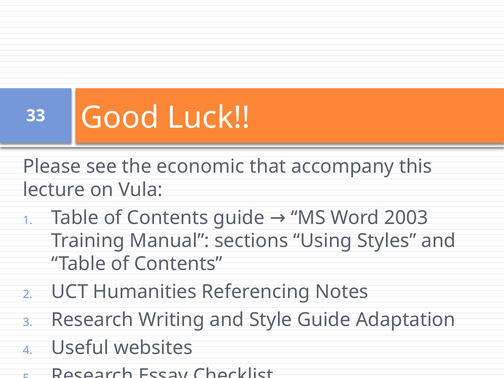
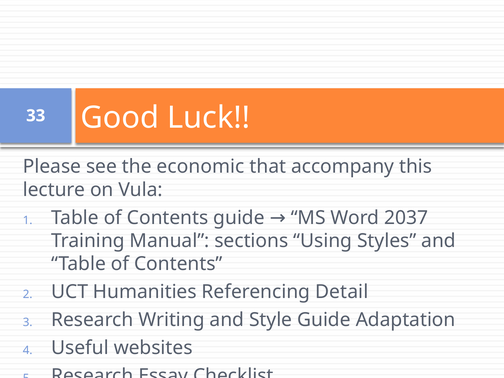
2003: 2003 -> 2037 (406, 218)
Notes: Notes -> Detail (342, 292)
